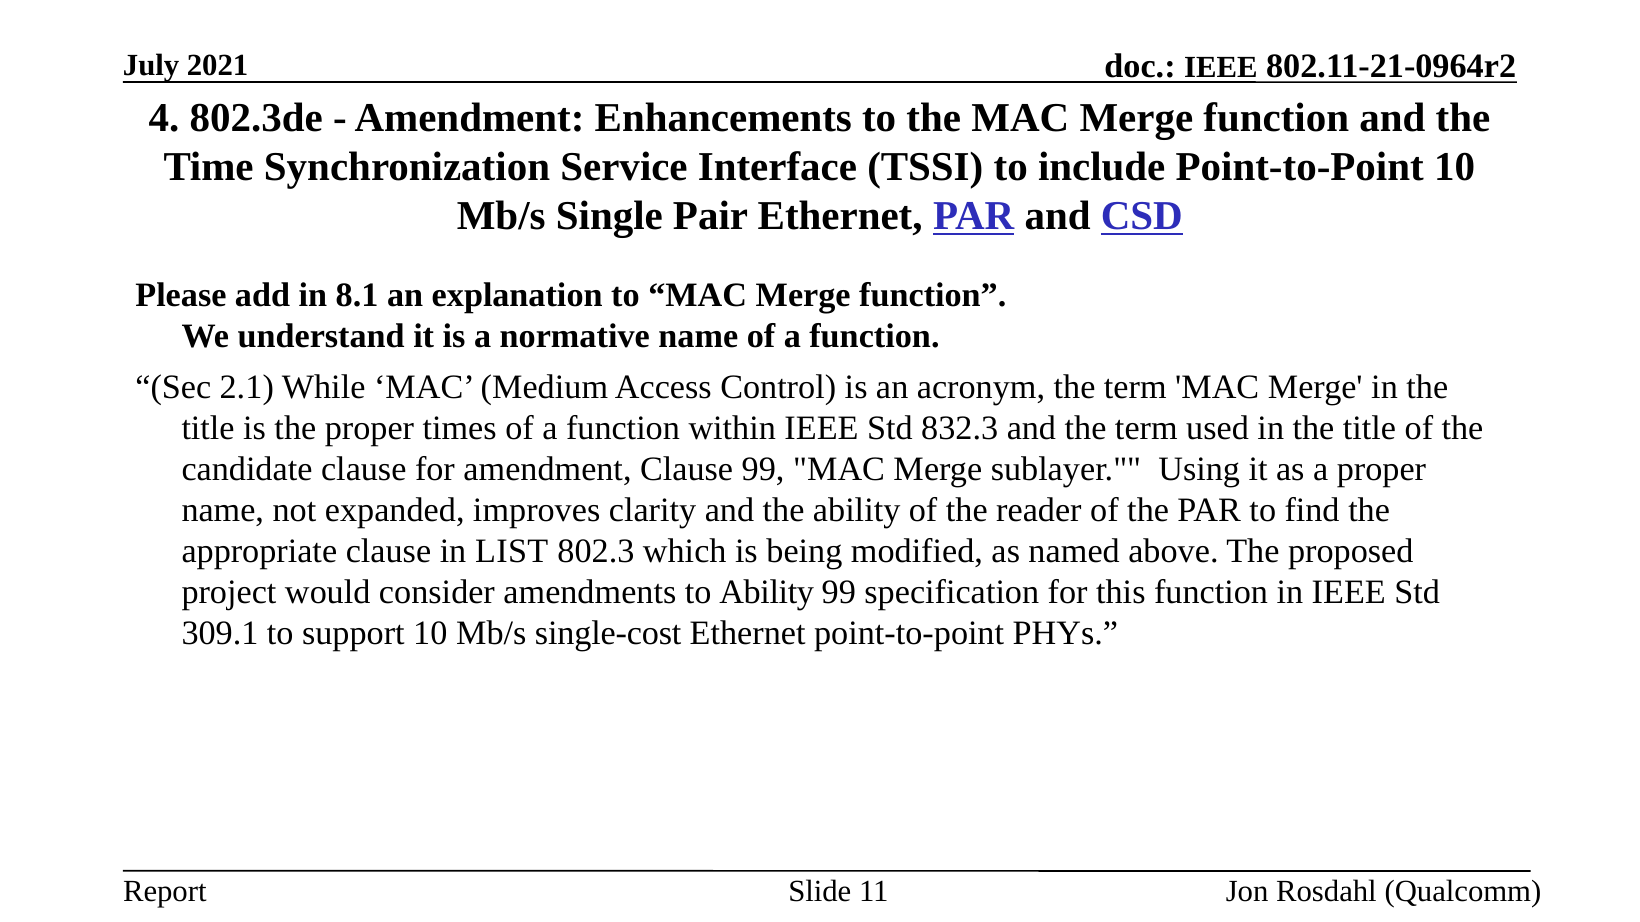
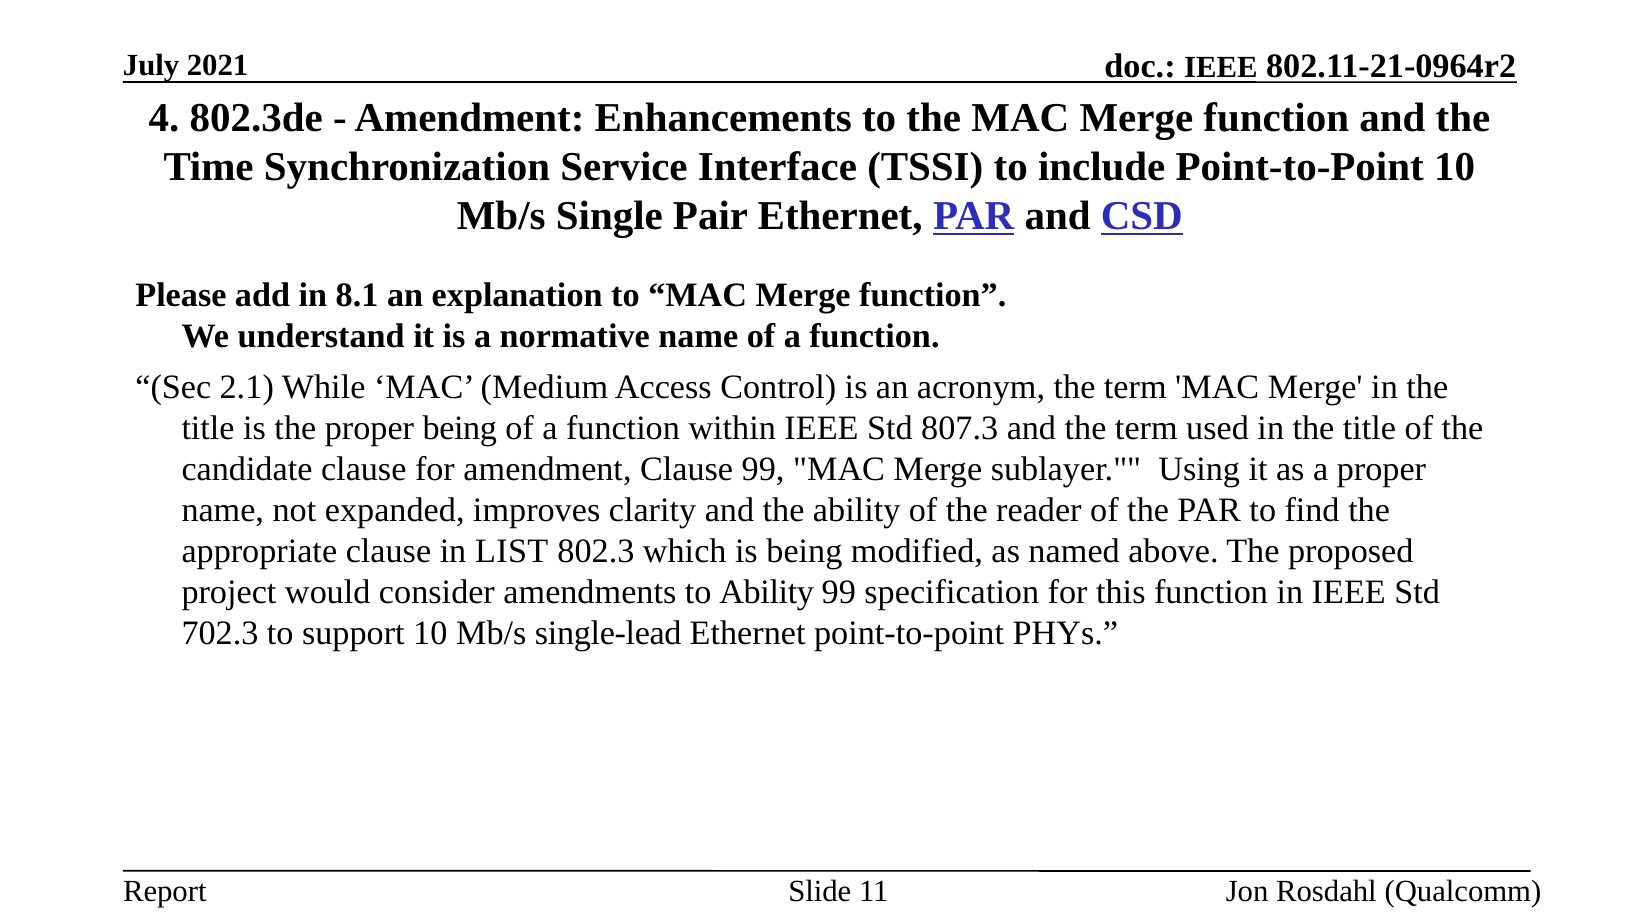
proper times: times -> being (460, 429)
832.3: 832.3 -> 807.3 (960, 429)
309.1: 309.1 -> 702.3 (220, 634)
single-cost: single-cost -> single-lead (608, 634)
